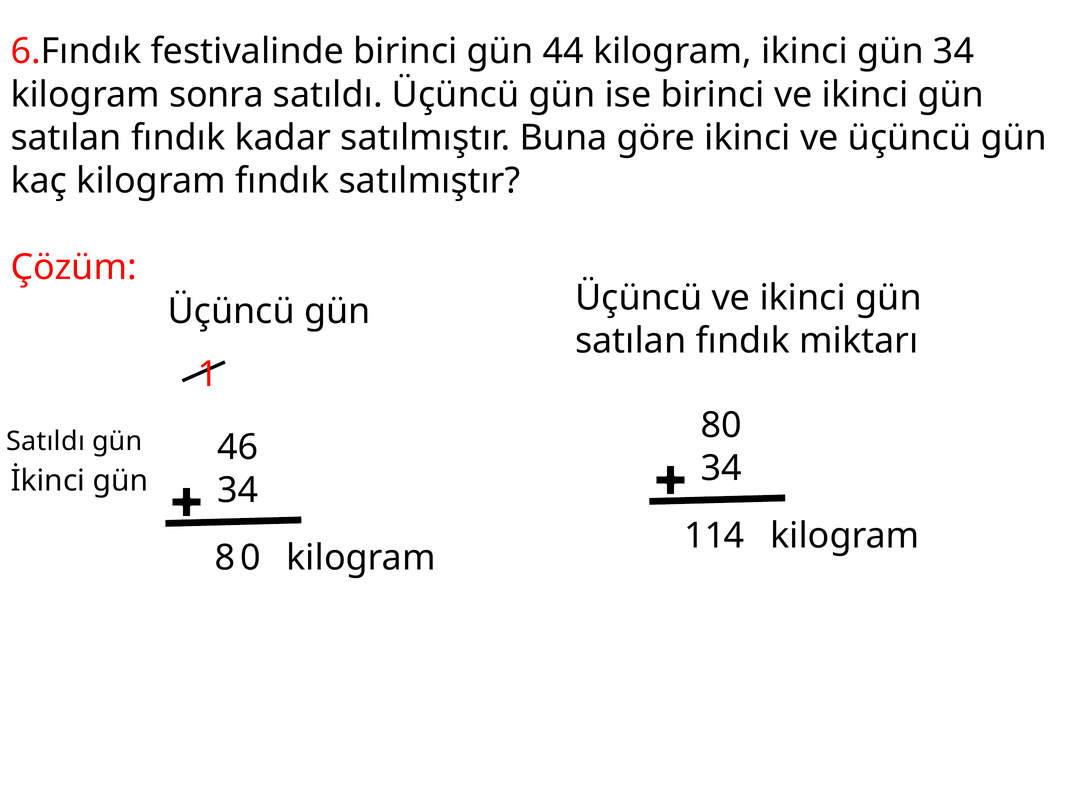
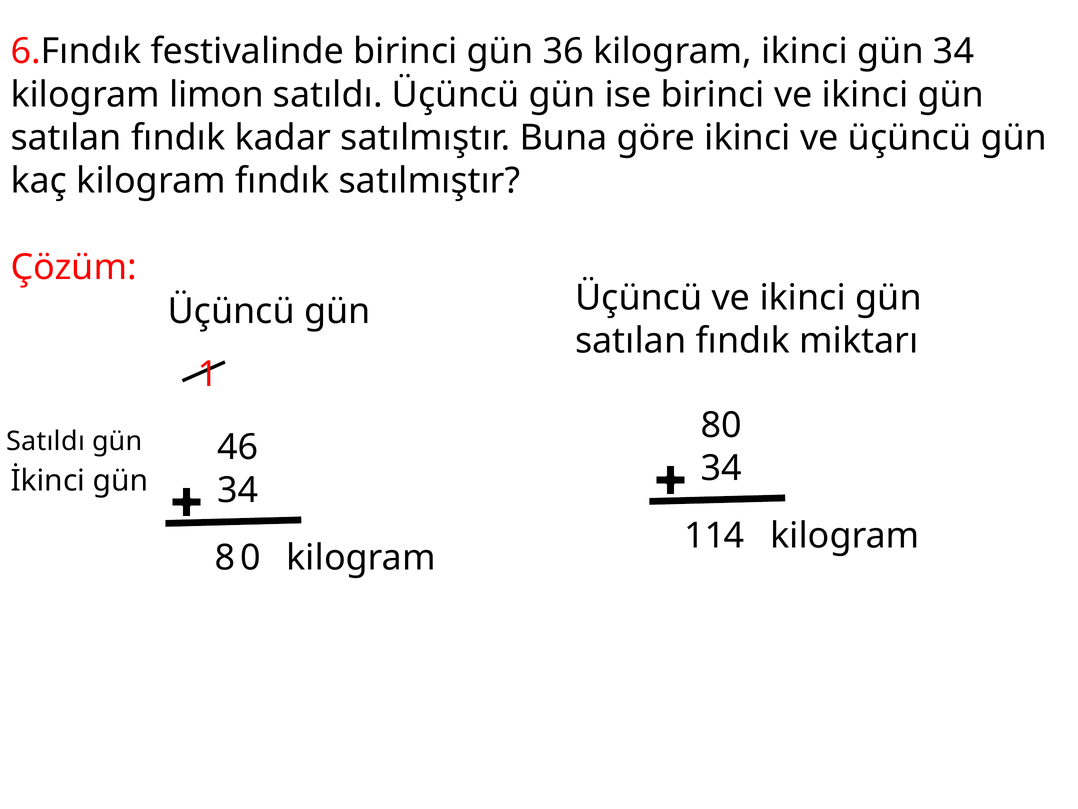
44: 44 -> 36 (563, 52)
sonra: sonra -> limon (217, 95)
